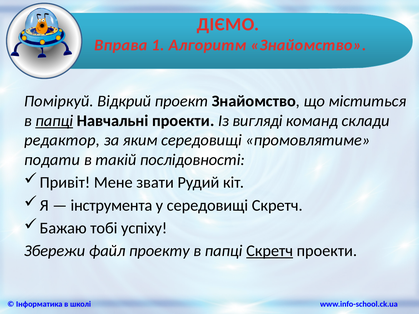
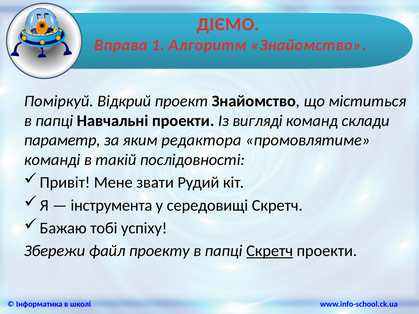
папці underline: present -> none (54, 121)
редактор: редактор -> параметр (62, 140)
яким середовищі: середовищі -> редактора (201, 140)
подати: подати -> команді (52, 160)
